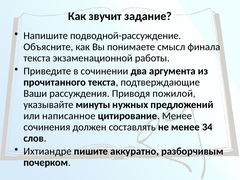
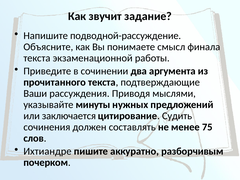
пожилой: пожилой -> мыслями (174, 94)
написанное: написанное -> заключается (69, 116)
цитирование Менее: Менее -> Судить (177, 116)
34: 34 -> 75 (207, 127)
